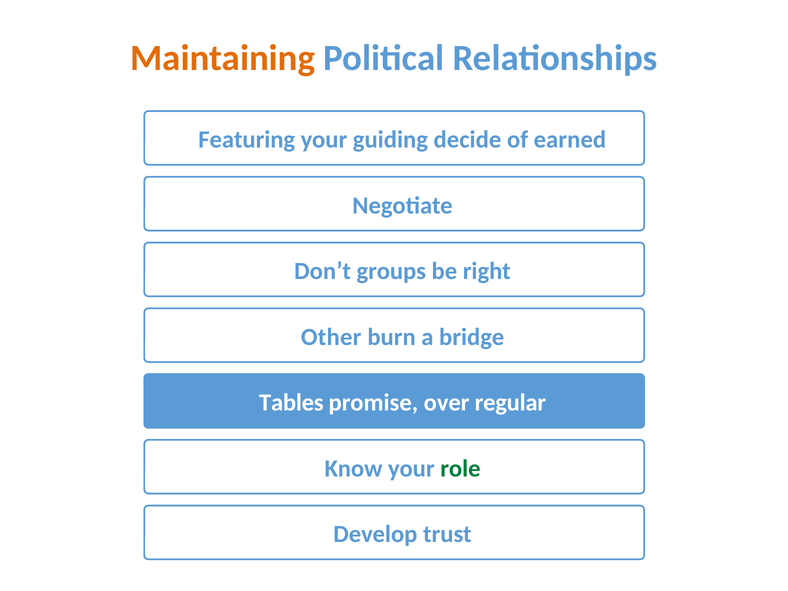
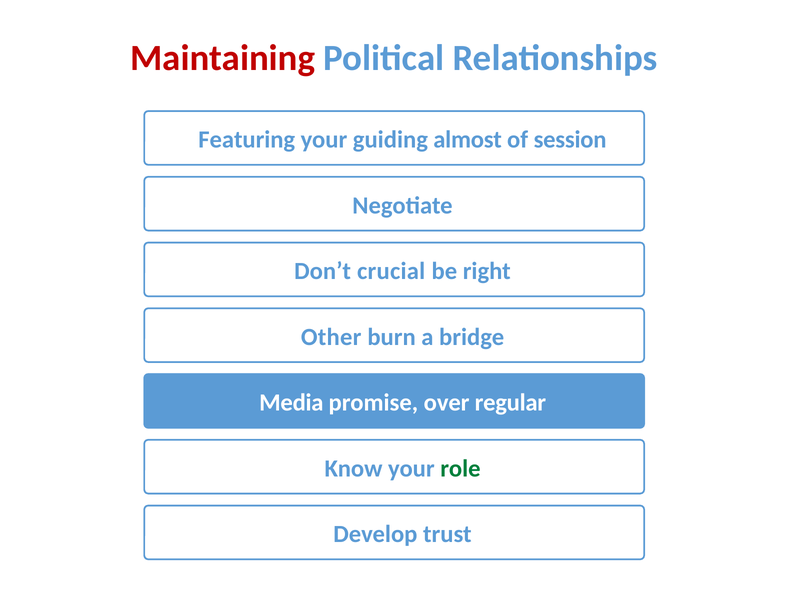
Maintaining colour: orange -> red (223, 58)
decide: decide -> almost (468, 140)
earned: earned -> session (570, 140)
groups: groups -> crucial (391, 271)
Tables: Tables -> Media (291, 403)
